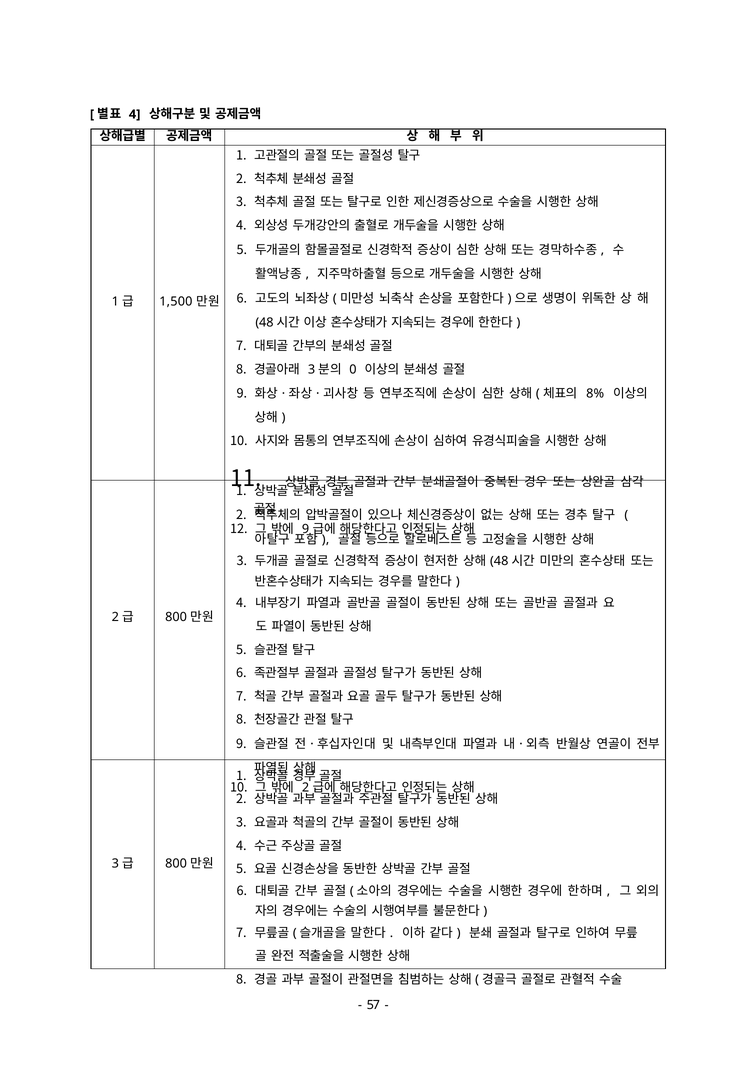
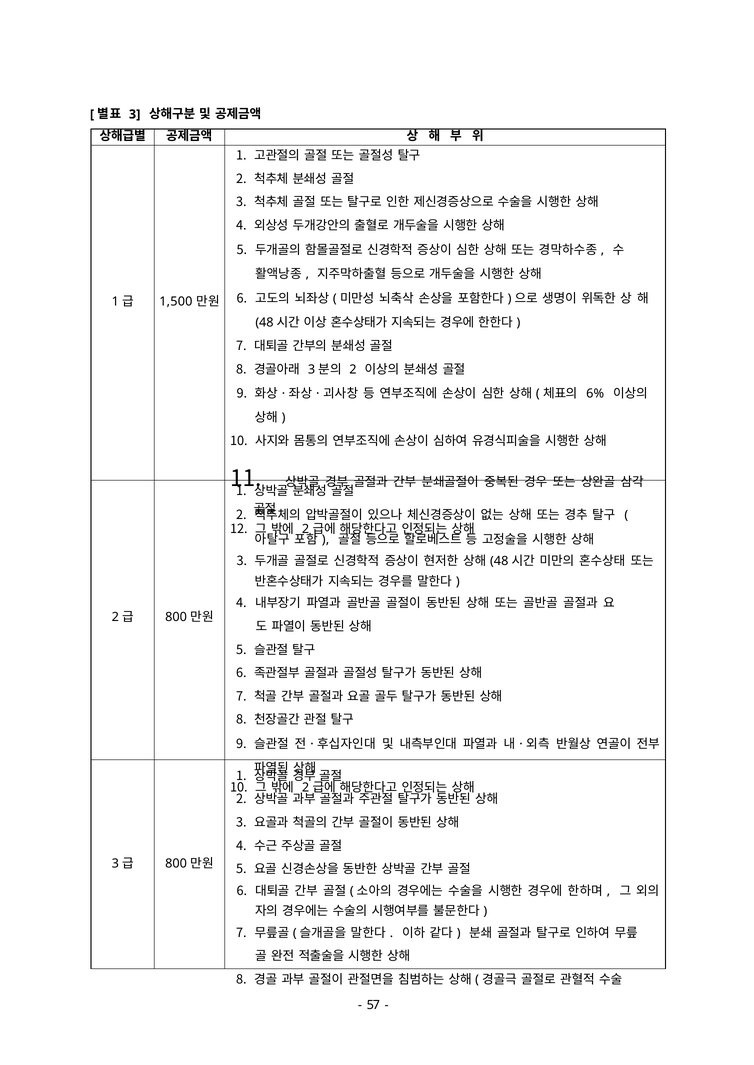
4: 4 -> 3 (135, 114)
0: 0 -> 2 (353, 370)
8%: 8% -> 6% (595, 394)
9: 9 -> 2 (306, 529)
